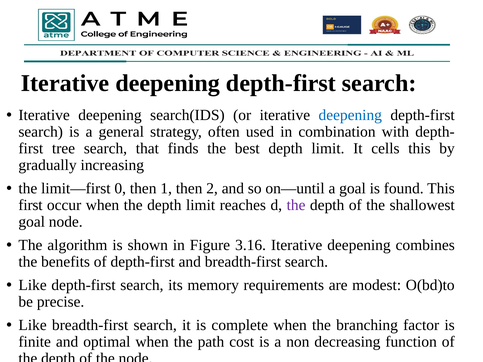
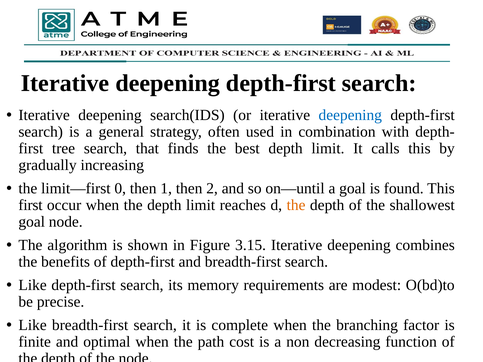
cells: cells -> calls (385, 149)
the colour: purple -> orange (296, 205)
3.16: 3.16 -> 3.15 (251, 245)
